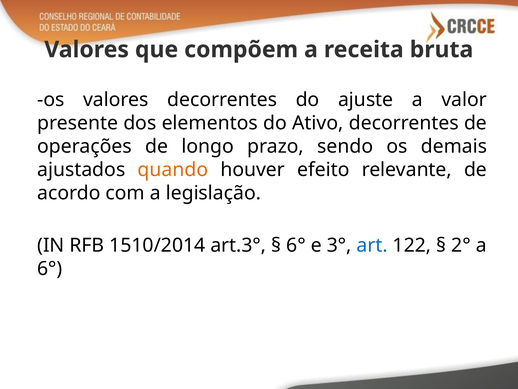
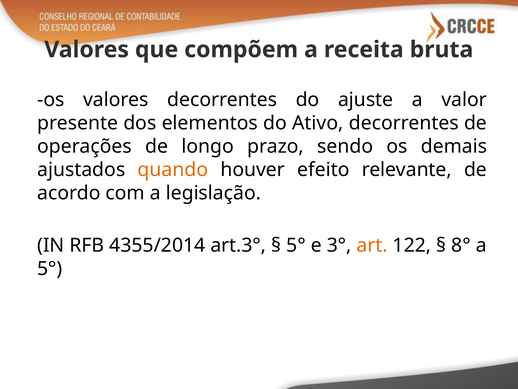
1510/2014: 1510/2014 -> 4355/2014 (157, 245)
6°: 6° -> 5° (296, 245)
art colour: blue -> orange (372, 245)
2°: 2° -> 8° (461, 245)
6°: 6° -> 5° (50, 269)
